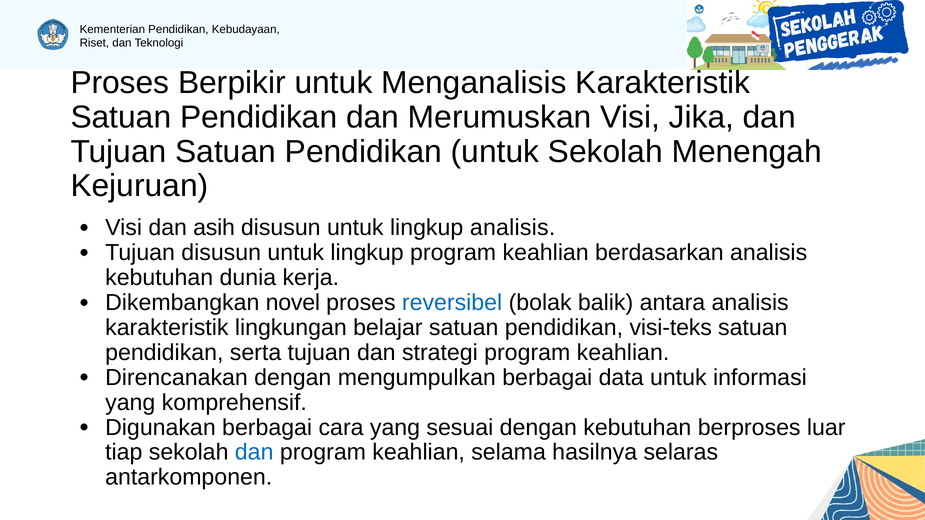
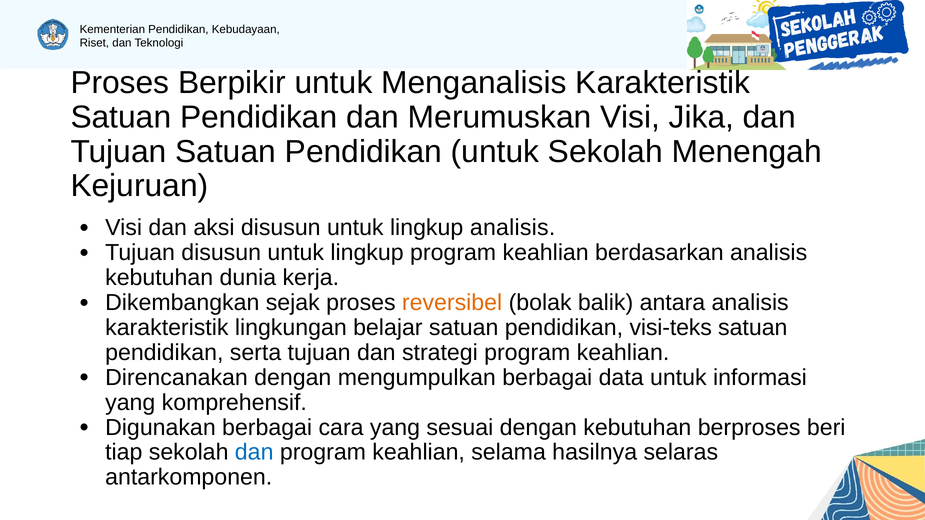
asih: asih -> aksi (214, 228)
novel: novel -> sejak (293, 303)
reversibel colour: blue -> orange (452, 303)
luar: luar -> beri (826, 428)
